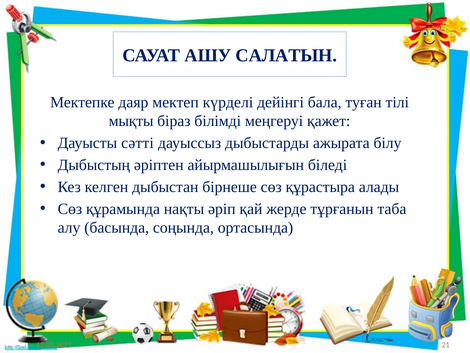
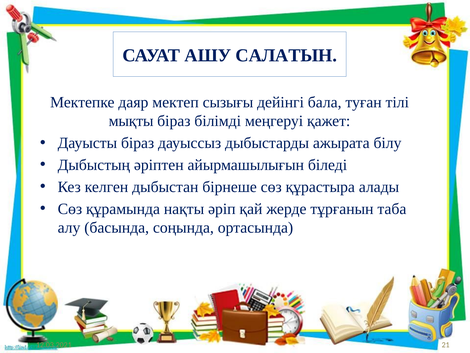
күрделі: күрделі -> сызығы (228, 102)
Дауысты сәтті: сәтті -> біраз (138, 143)
